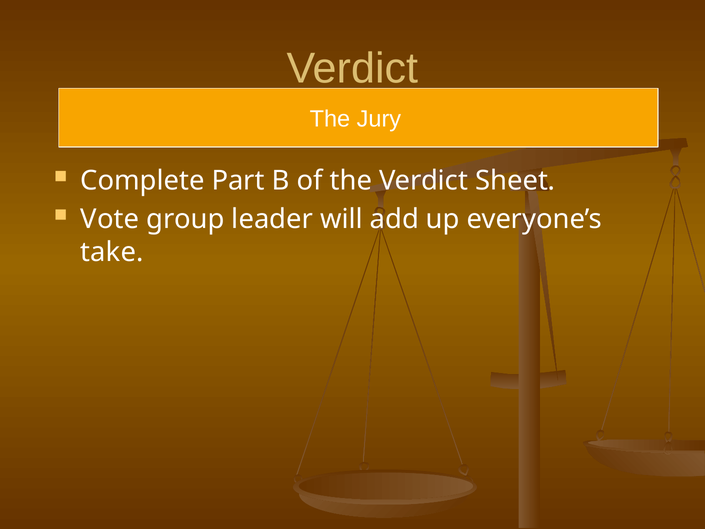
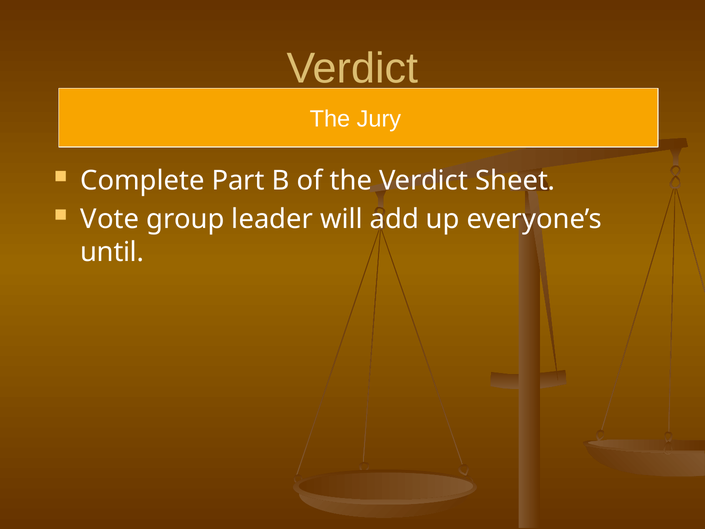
take: take -> until (112, 252)
